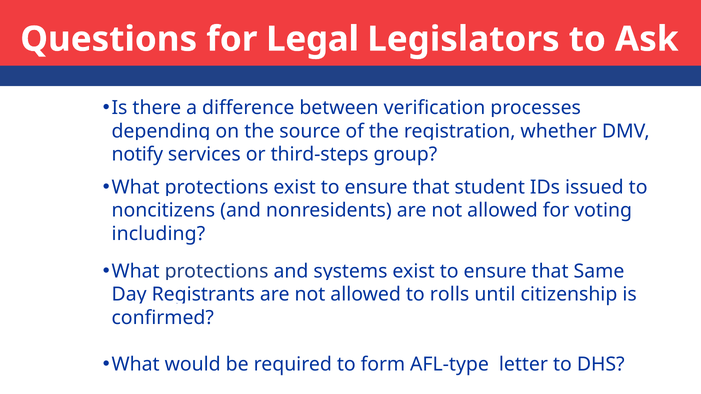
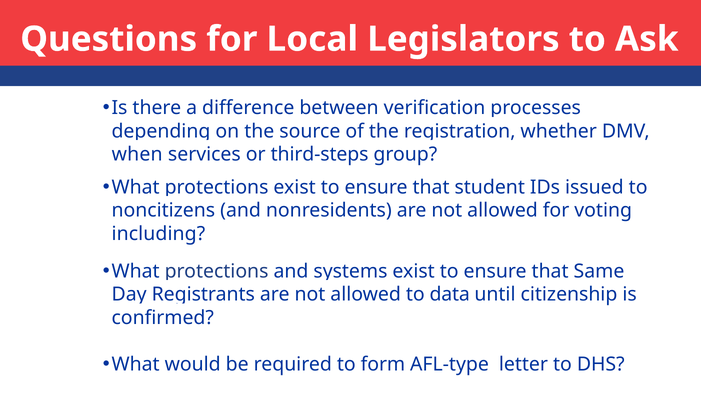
Legal: Legal -> Local (312, 39)
notify: notify -> when (137, 155)
rolls: rolls -> data (450, 295)
